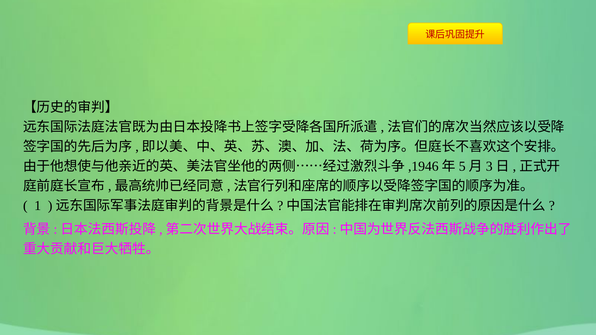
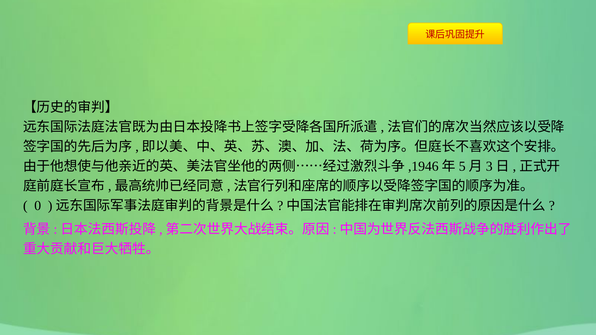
1: 1 -> 0 (38, 206)
